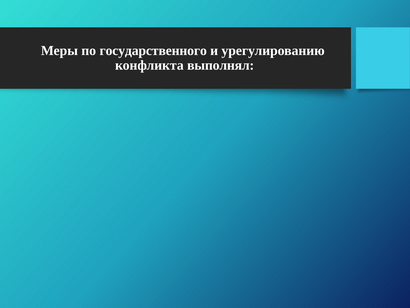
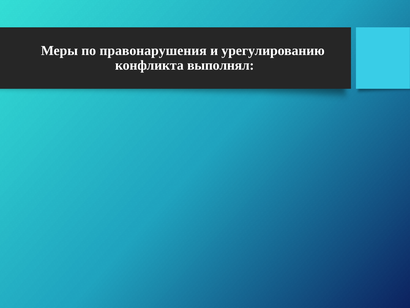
государственного: государственного -> правонарушения (153, 51)
